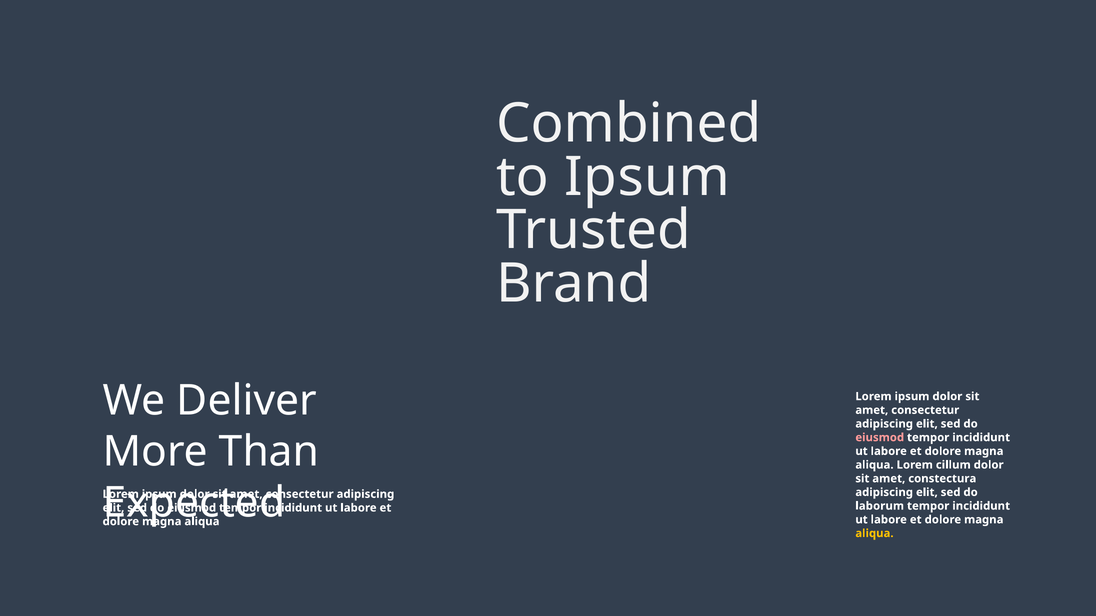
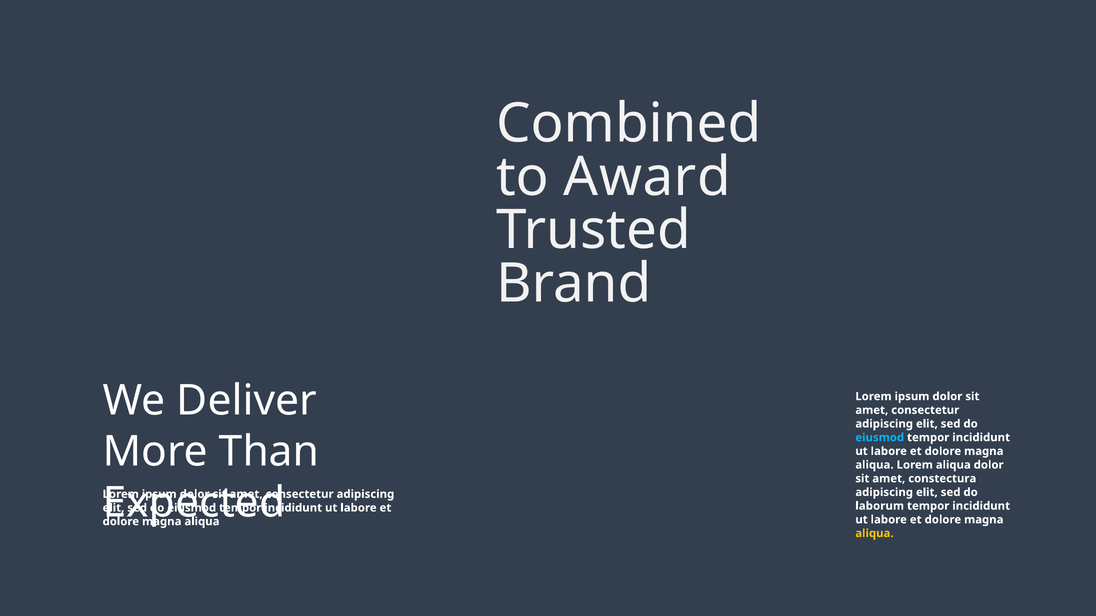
to Ipsum: Ipsum -> Award (647, 177)
eiusmod colour: pink -> light blue (880, 438)
Lorem cillum: cillum -> aliqua (953, 465)
